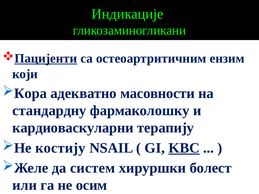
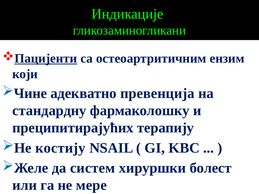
Кора: Кора -> Чине (31, 93)
масовности: масовности -> превенција (157, 93)
кардиоваскуларни: кардиоваскуларни -> преципитирајућих (73, 128)
KBC underline: present -> none (184, 148)
осим: осим -> мере (91, 185)
